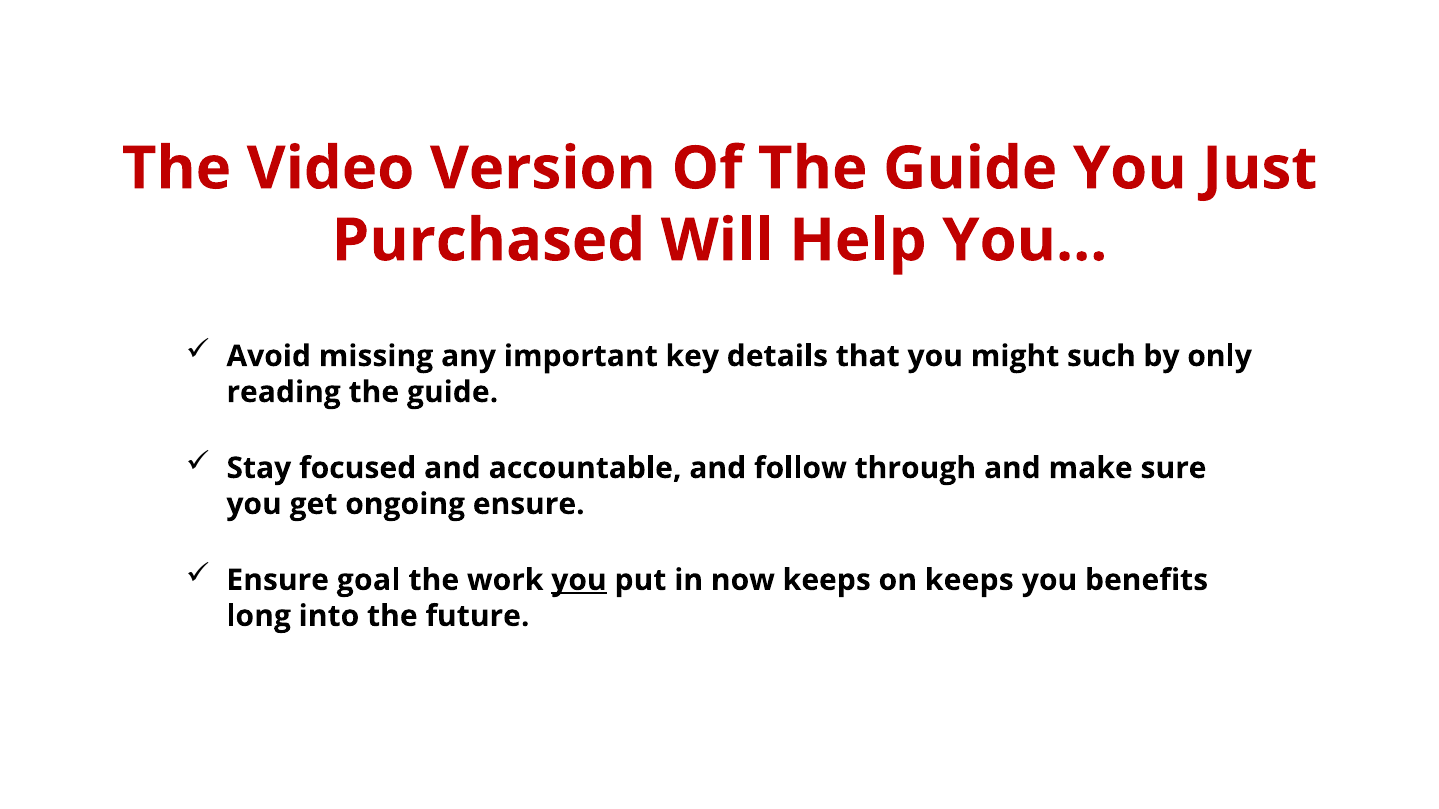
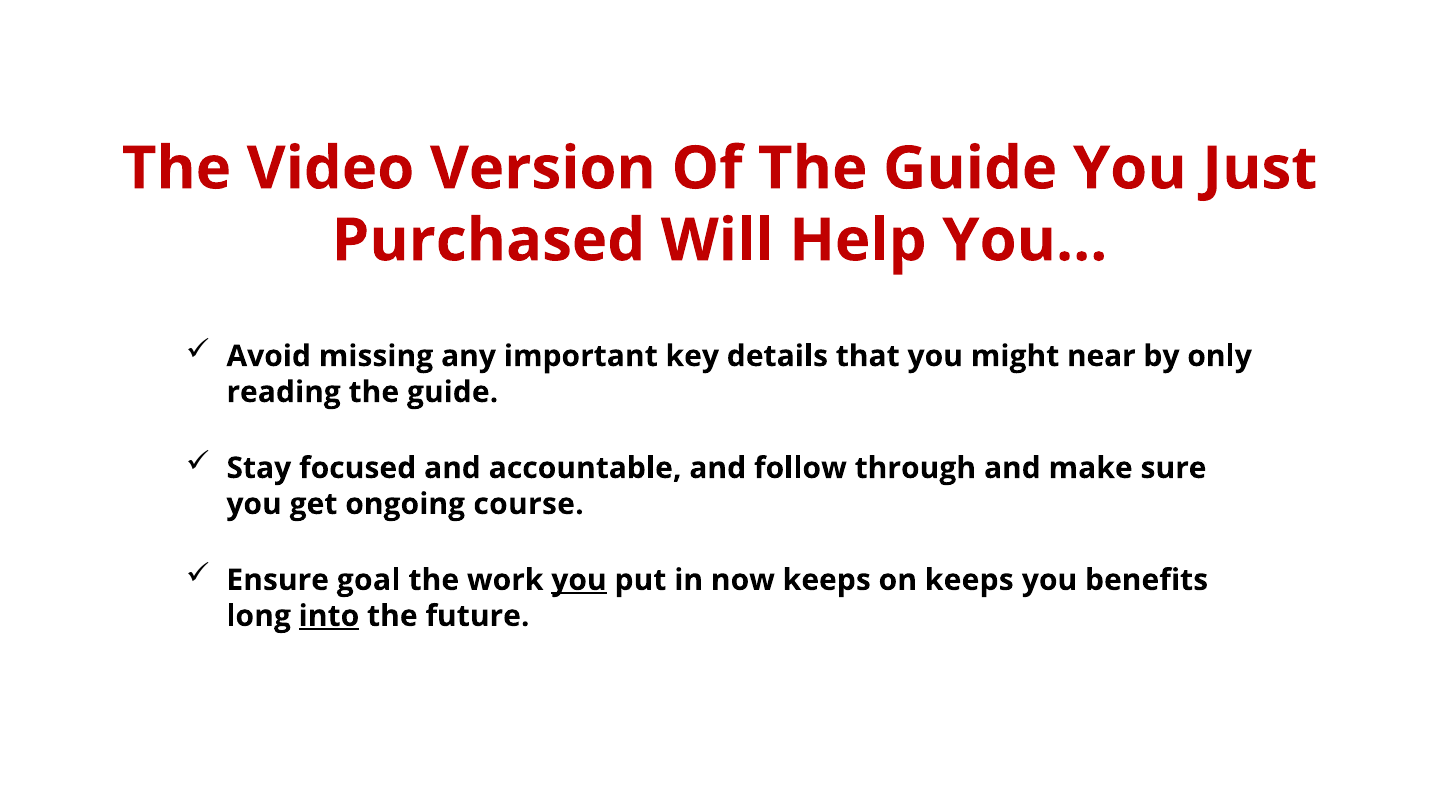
such: such -> near (1101, 356)
ongoing ensure: ensure -> course (529, 504)
into underline: none -> present (329, 616)
